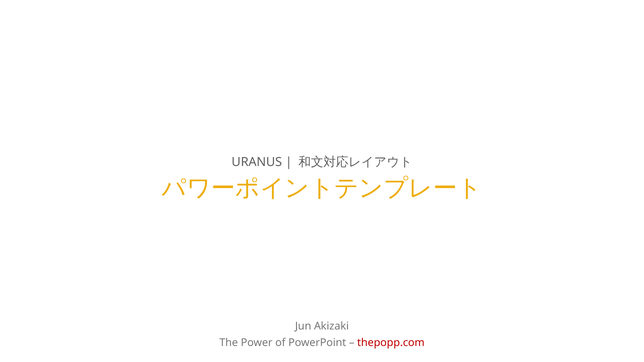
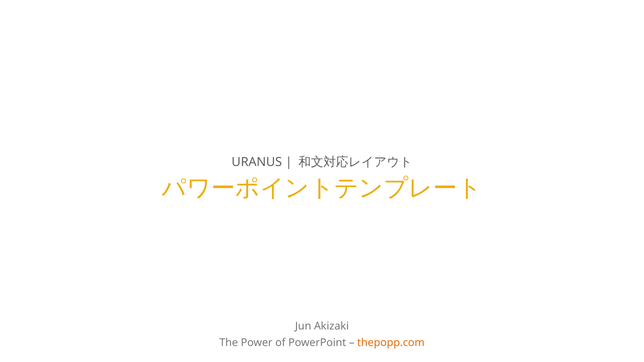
thepopp.com colour: red -> orange (391, 343)
